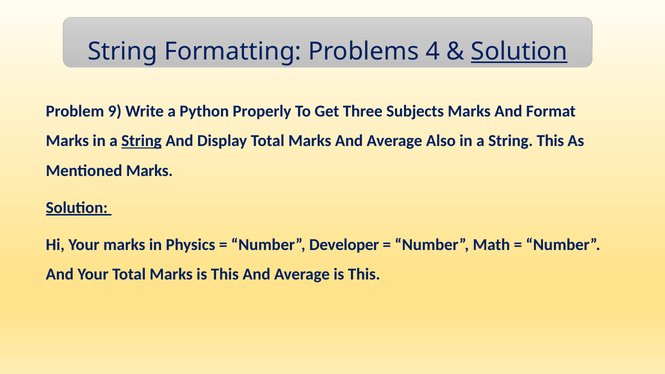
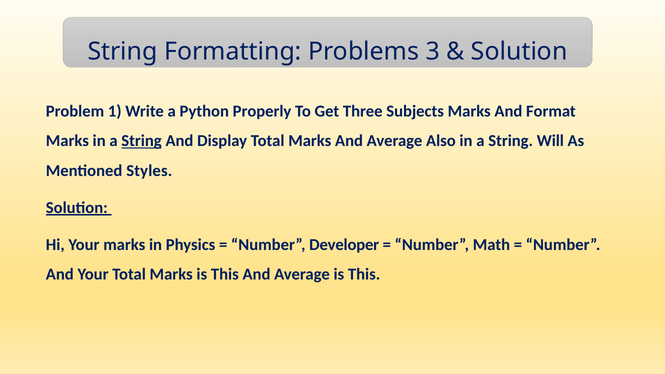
4: 4 -> 3 (433, 51)
Solution underline: present -> none (519, 51)
9: 9 -> 1 (115, 111)
String This: This -> Will (550, 141)
Mentioned Marks: Marks -> Styles (149, 171)
